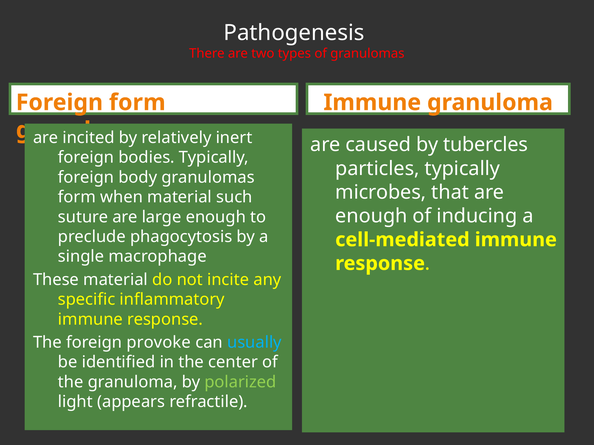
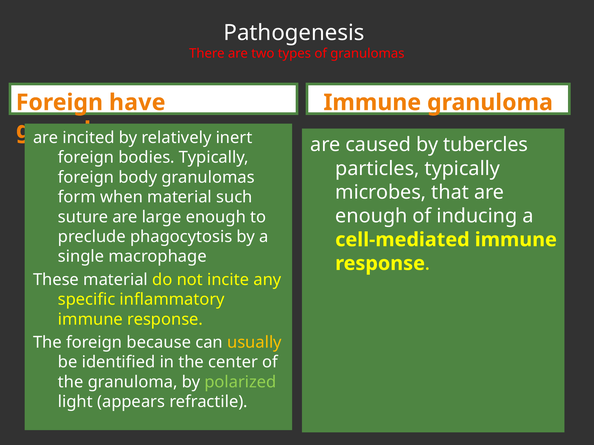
Foreign form: form -> have (137, 103)
provoke: provoke -> because (159, 343)
usually colour: light blue -> yellow (254, 343)
